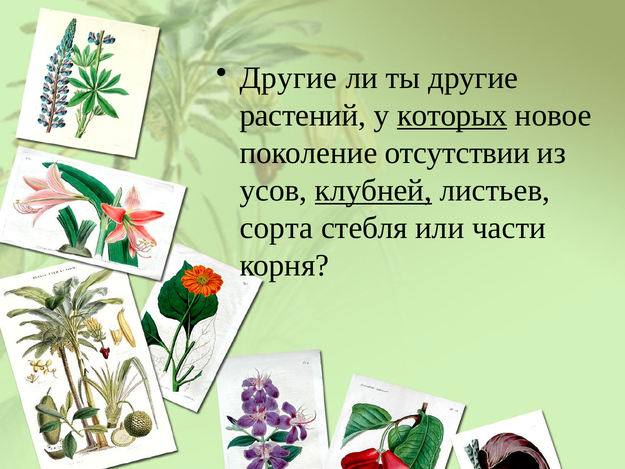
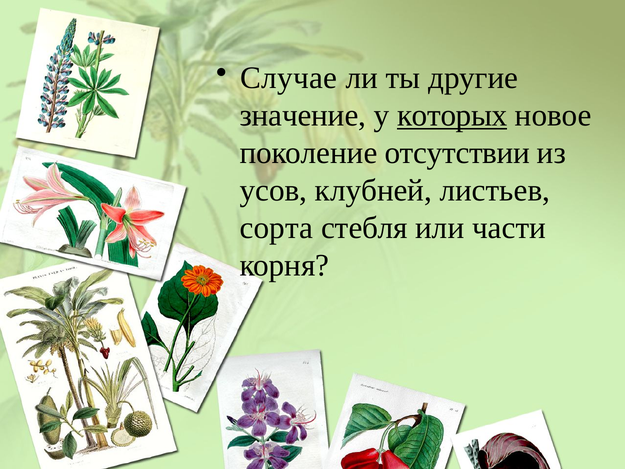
Другие: Другие -> Случае (289, 78)
растений: растений -> значение (303, 115)
клубней underline: present -> none (373, 190)
